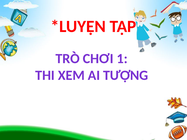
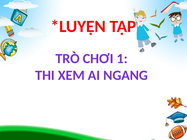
TƯỢNG: TƯỢNG -> NGANG (126, 75)
